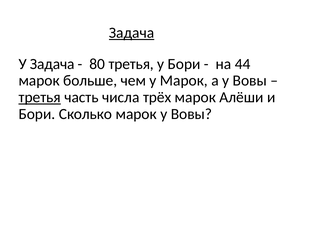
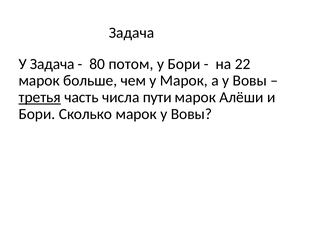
Задача underline: present -> none (132, 33)
80 третья: третья -> потом (131, 64)
44: 44 -> 22 (243, 64)
трёх: трёх -> пути (157, 97)
